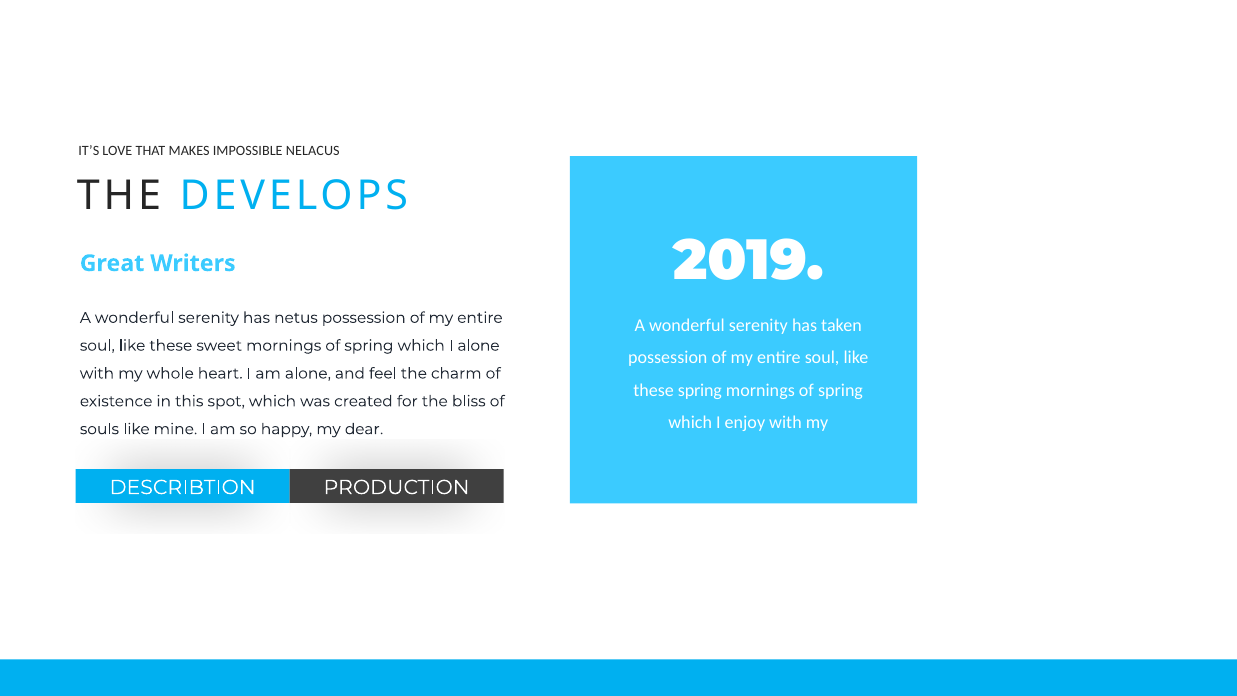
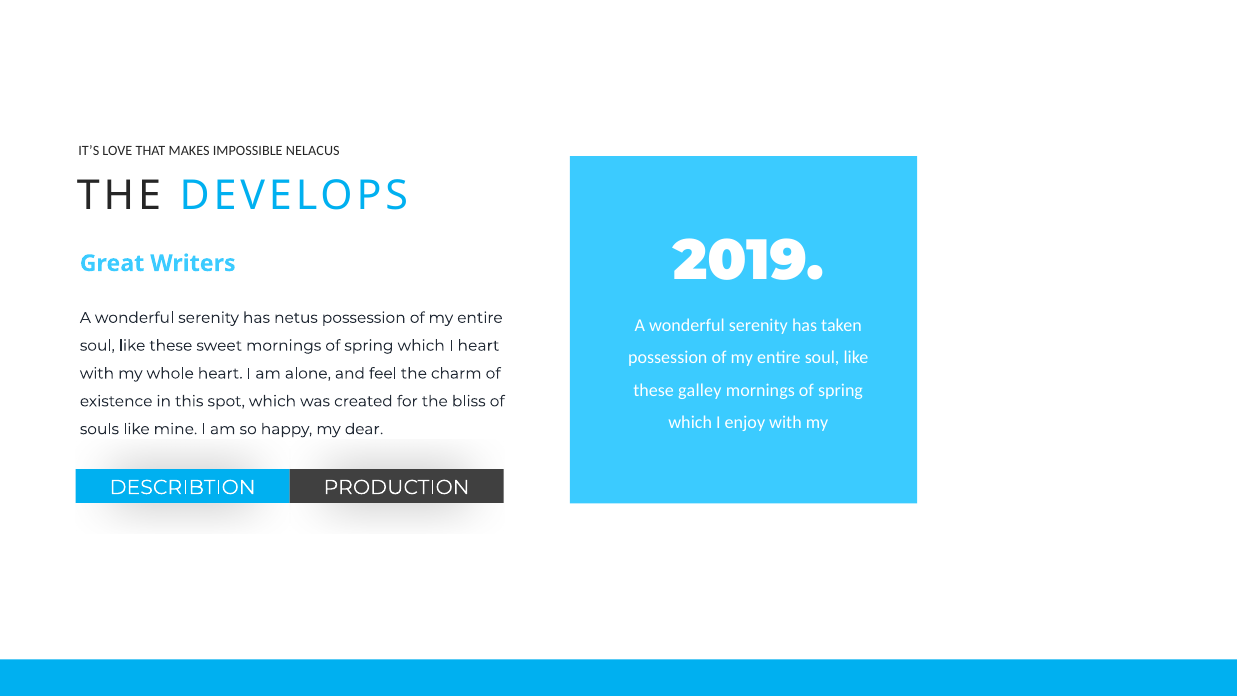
I alone: alone -> heart (478, 346)
these spring: spring -> galley (700, 390)
